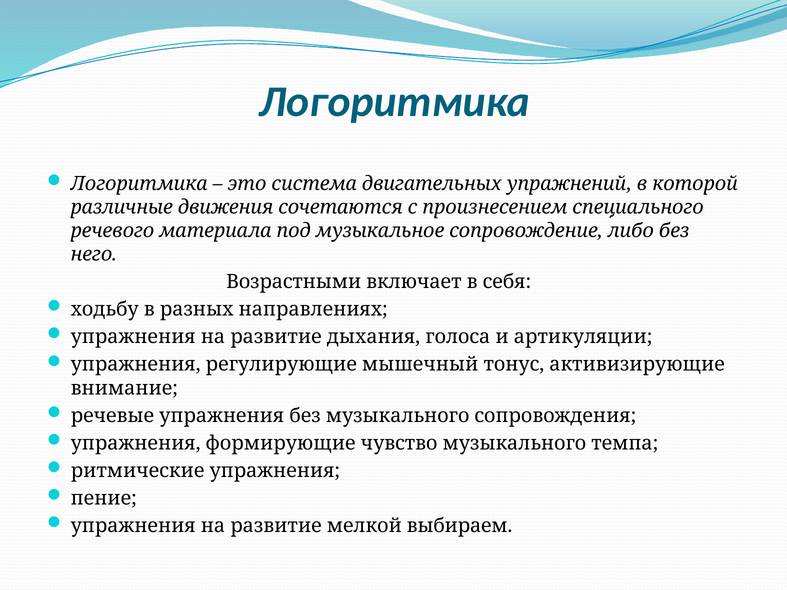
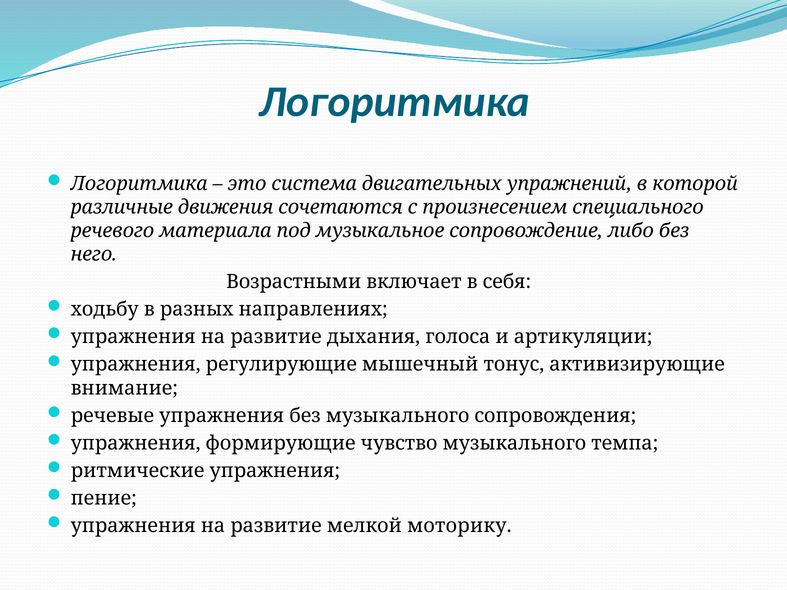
выбираем: выбираем -> моторику (459, 526)
